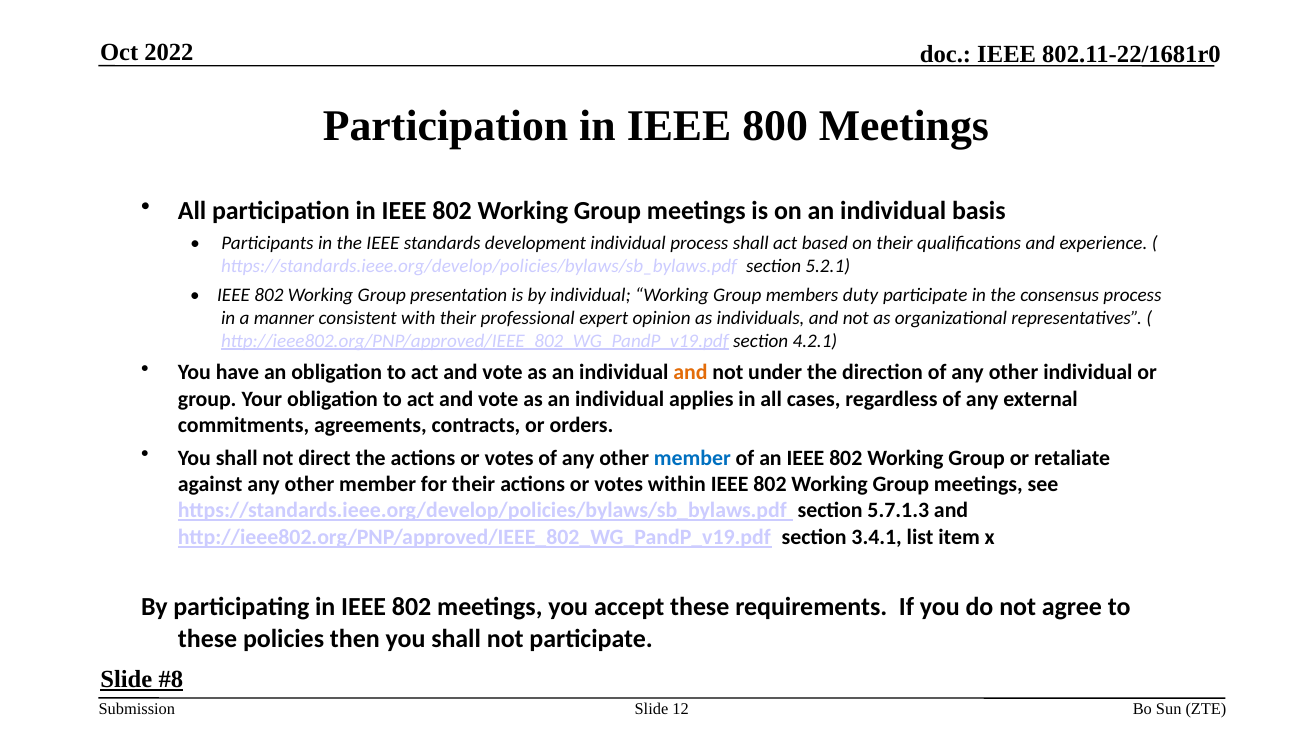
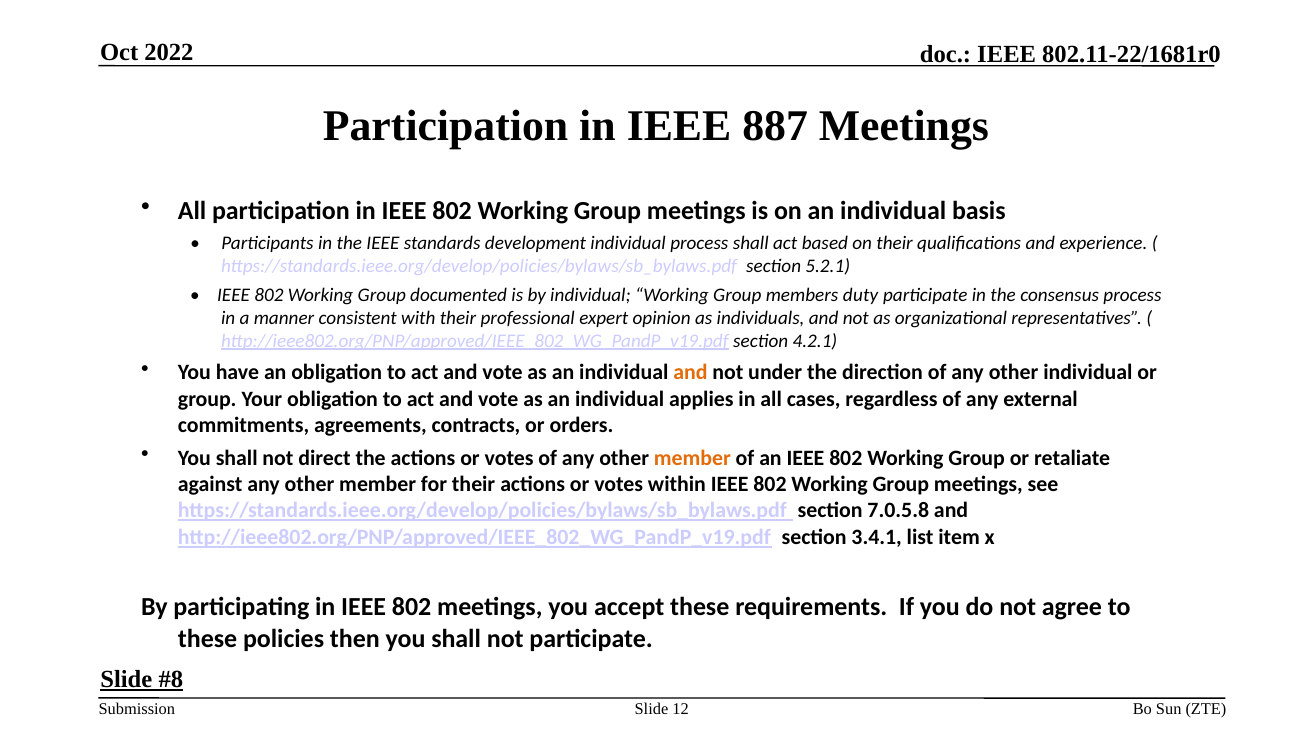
800: 800 -> 887 (775, 126)
presentation: presentation -> documented (459, 295)
member colour: blue -> orange (692, 458)
5.7.1.3: 5.7.1.3 -> 7.0.5.8 (898, 510)
